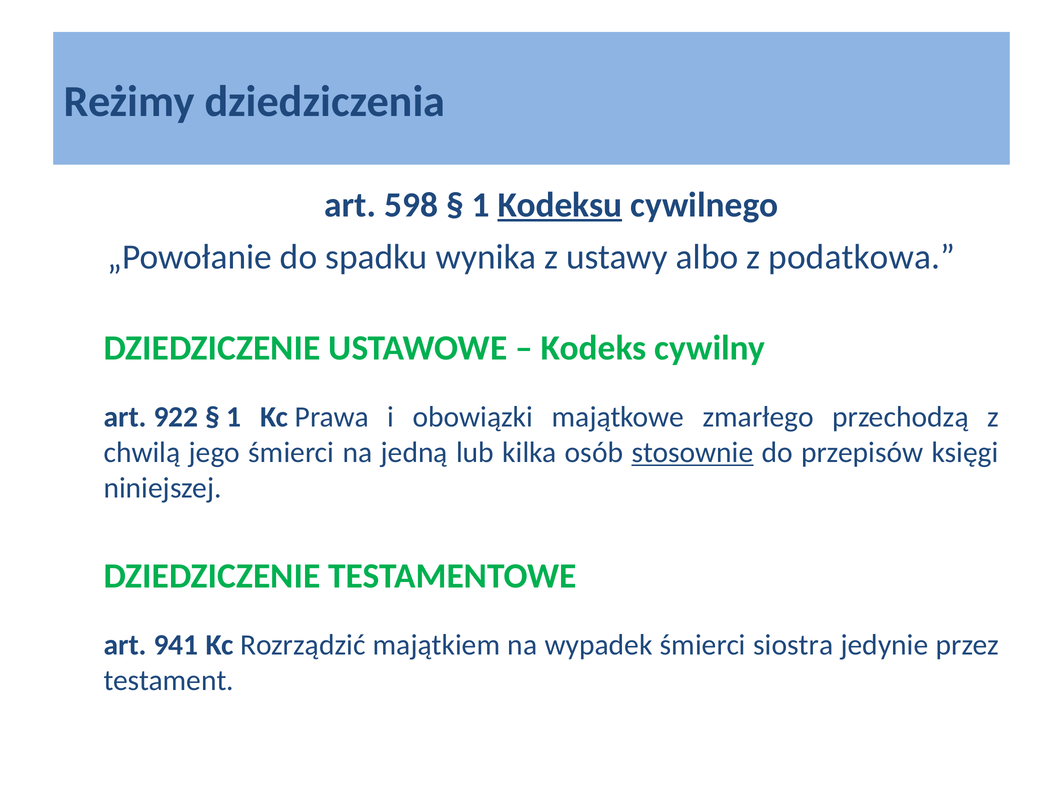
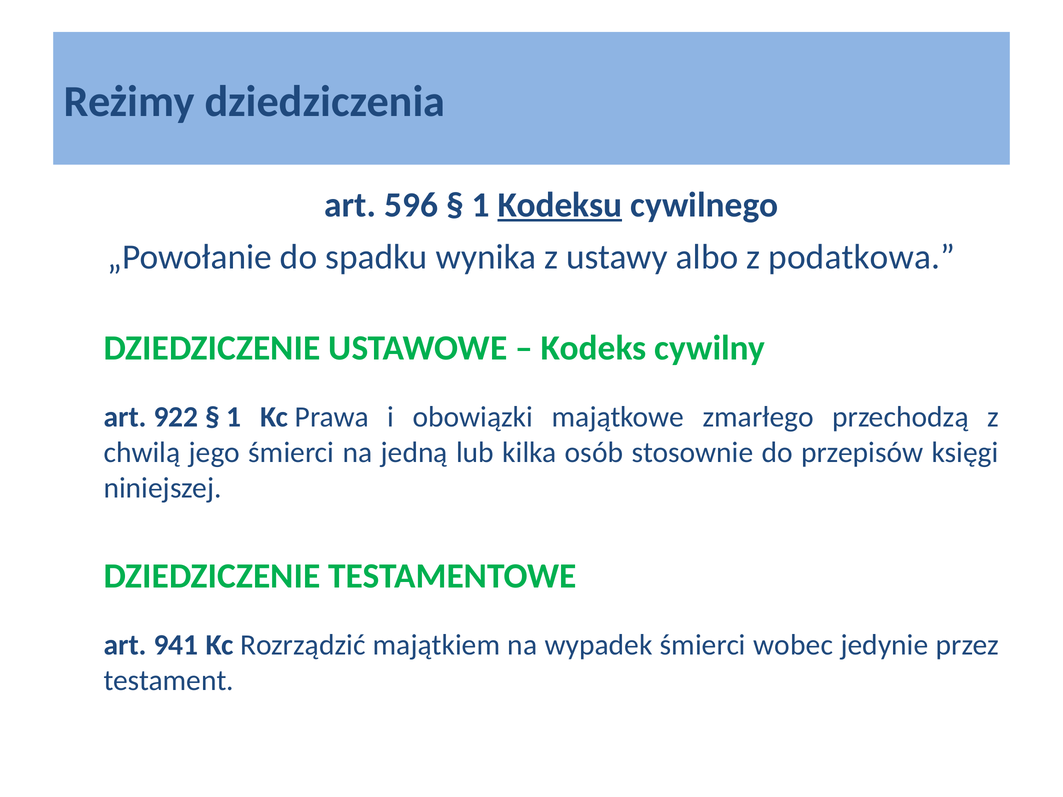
598: 598 -> 596 (411, 205)
stosownie underline: present -> none (692, 453)
siostra: siostra -> wobec (793, 645)
